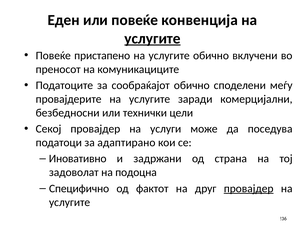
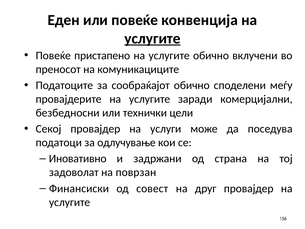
адаптирано: адаптирано -> одлучување (126, 142)
подоцна: подоцна -> поврзан (136, 172)
Специфично: Специфично -> Финансиски (79, 188)
фактот: фактот -> совест (152, 188)
провајдер underline: present -> none (249, 188)
